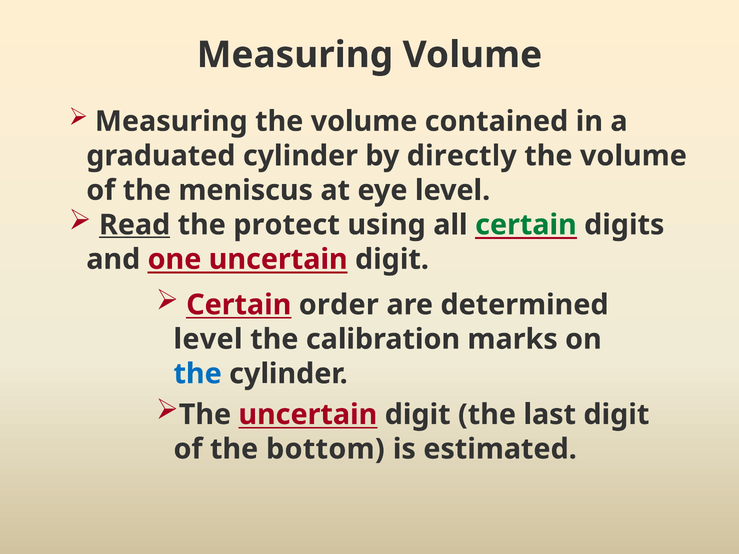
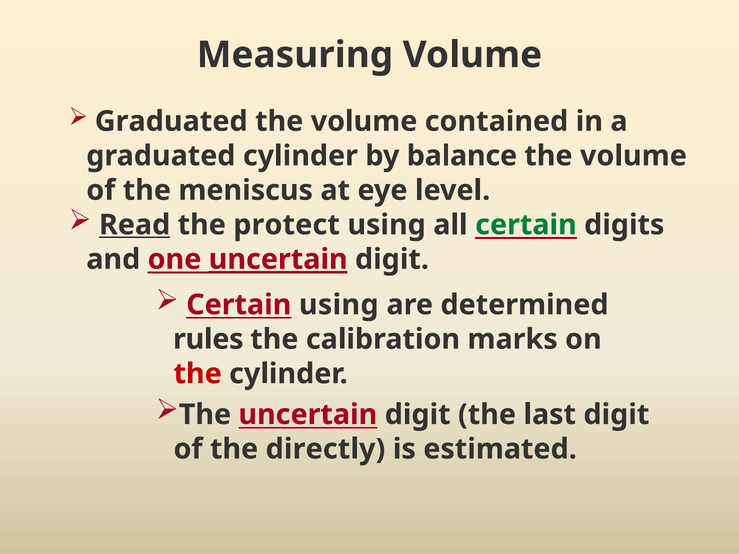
Measuring: Measuring -> Graduated (171, 121)
directly: directly -> balance (462, 156)
uncertain underline: none -> present (278, 259)
Certain order: order -> using (339, 305)
level: level -> rules (208, 339)
the colour: blue -> red (198, 374)
bottom: bottom -> directly (325, 449)
